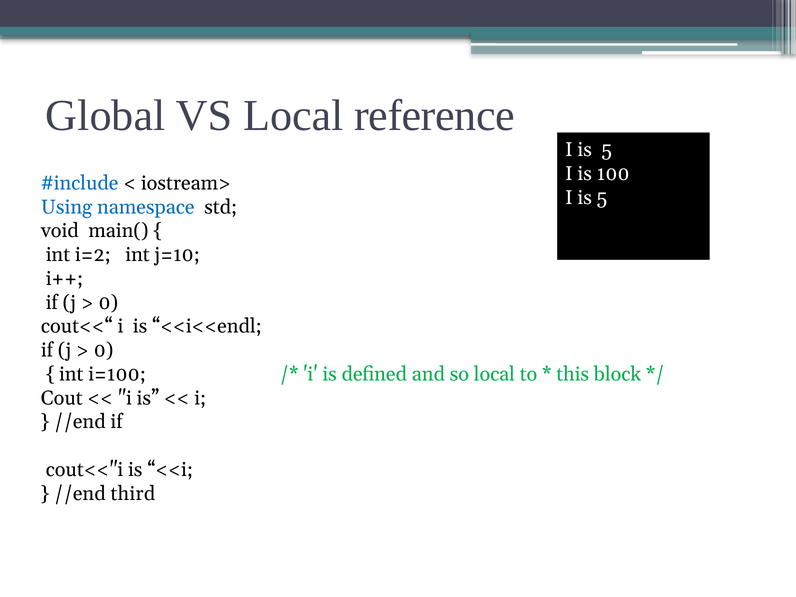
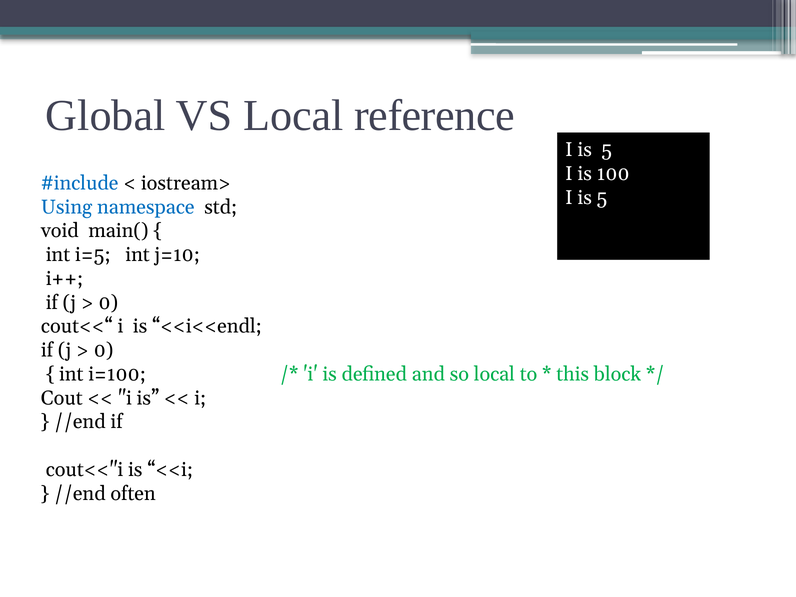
i=2: i=2 -> i=5 (93, 255)
third: third -> often (133, 494)
